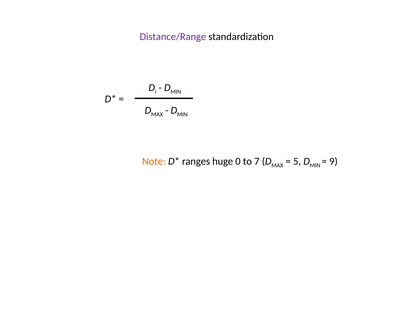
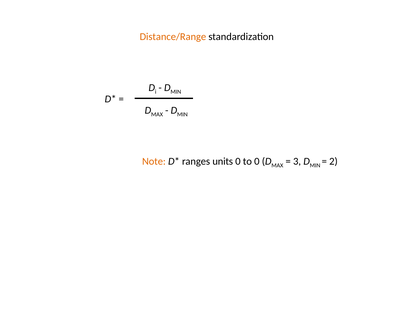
Distance/Range colour: purple -> orange (173, 36)
huge: huge -> units (223, 161)
to 7: 7 -> 0 (257, 161)
5: 5 -> 3 (297, 161)
9: 9 -> 2 (333, 161)
